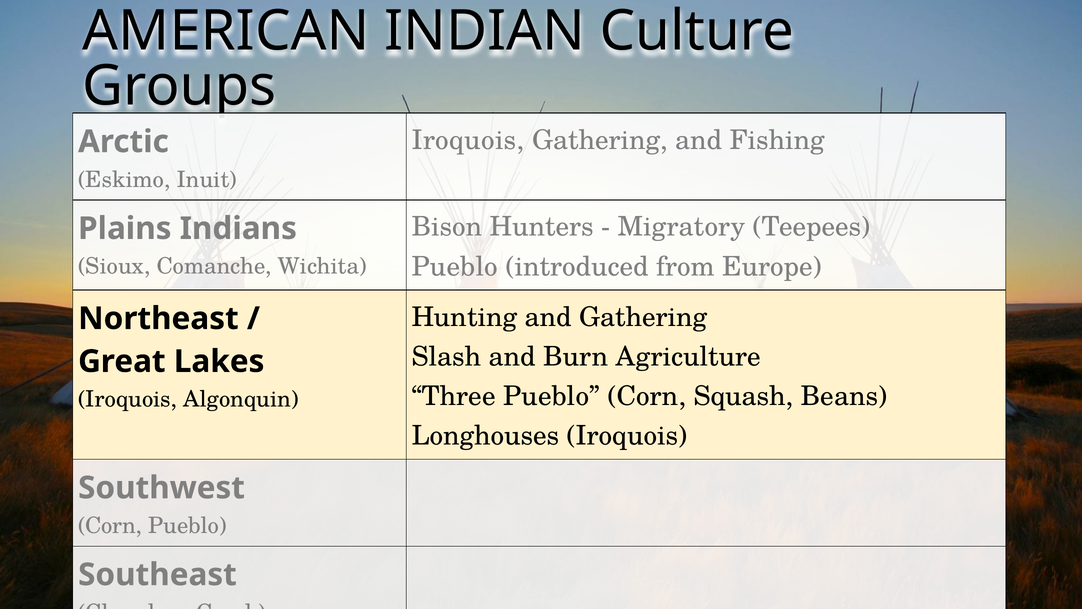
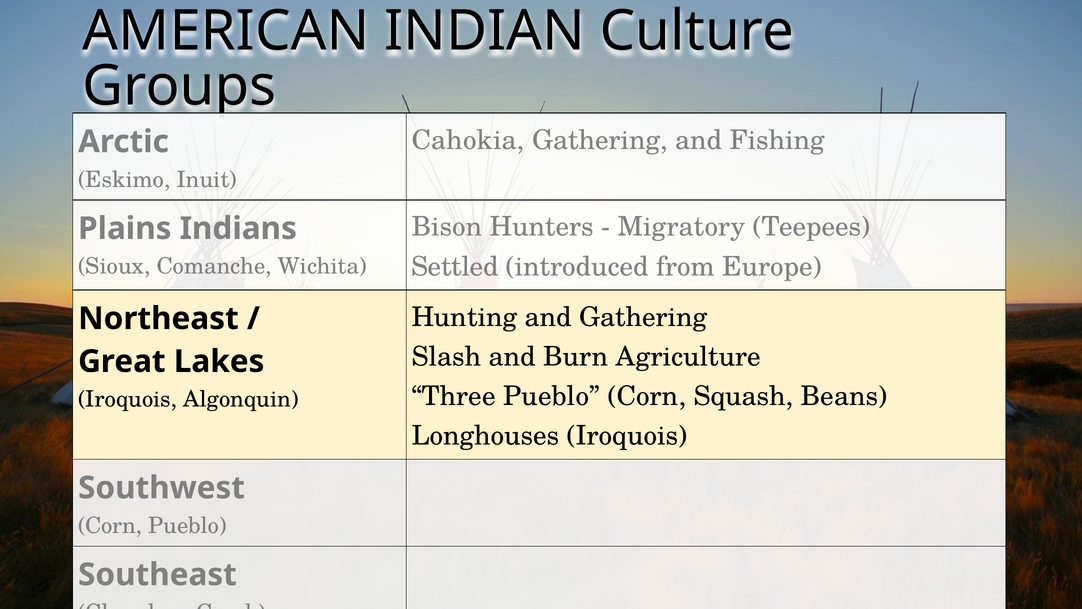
Iroquois: Iroquois -> Cahokia (468, 140)
Pueblo: Pueblo -> Settled (455, 267)
